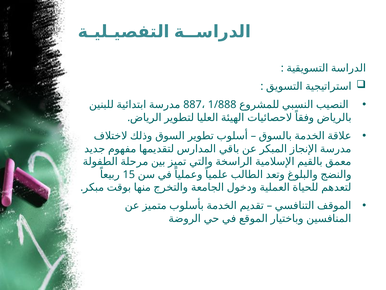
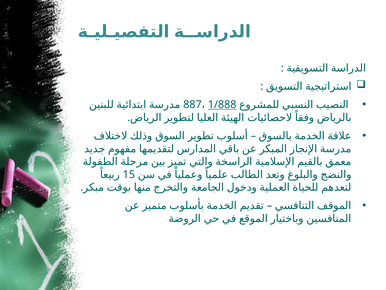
1/888 underline: none -> present (222, 104)
